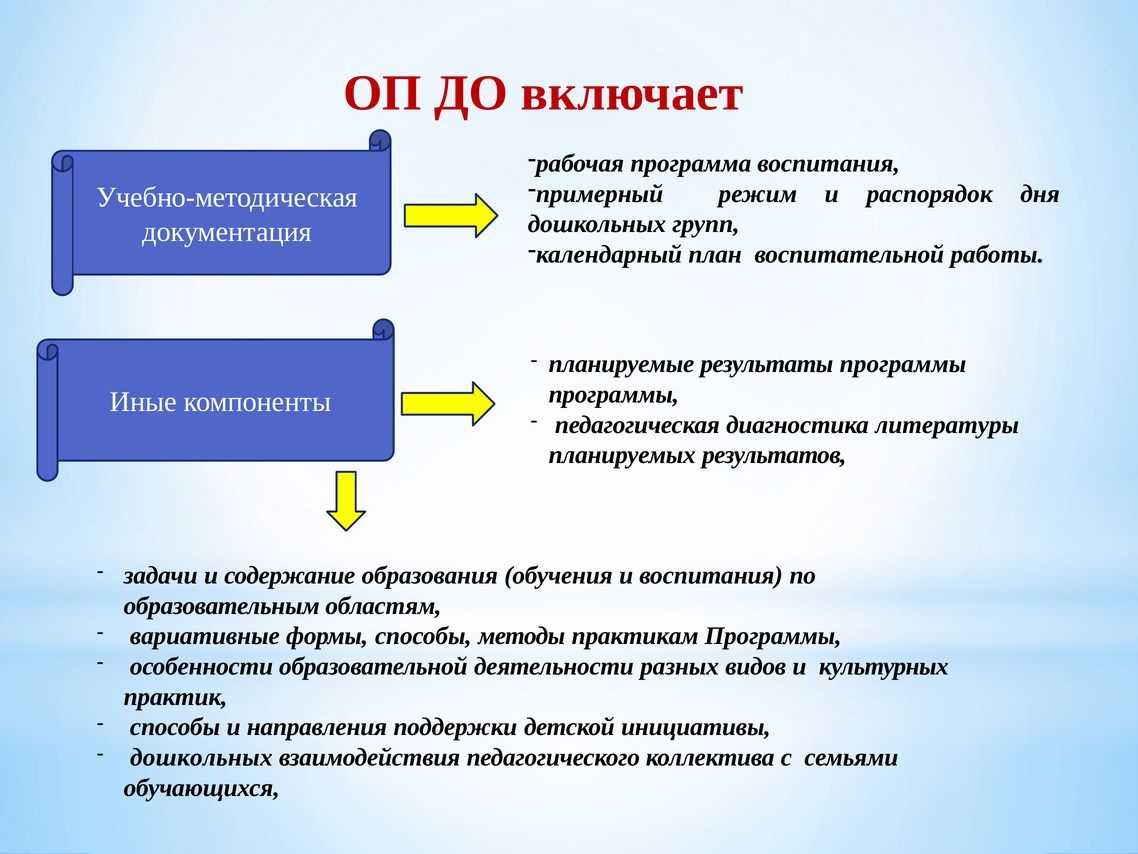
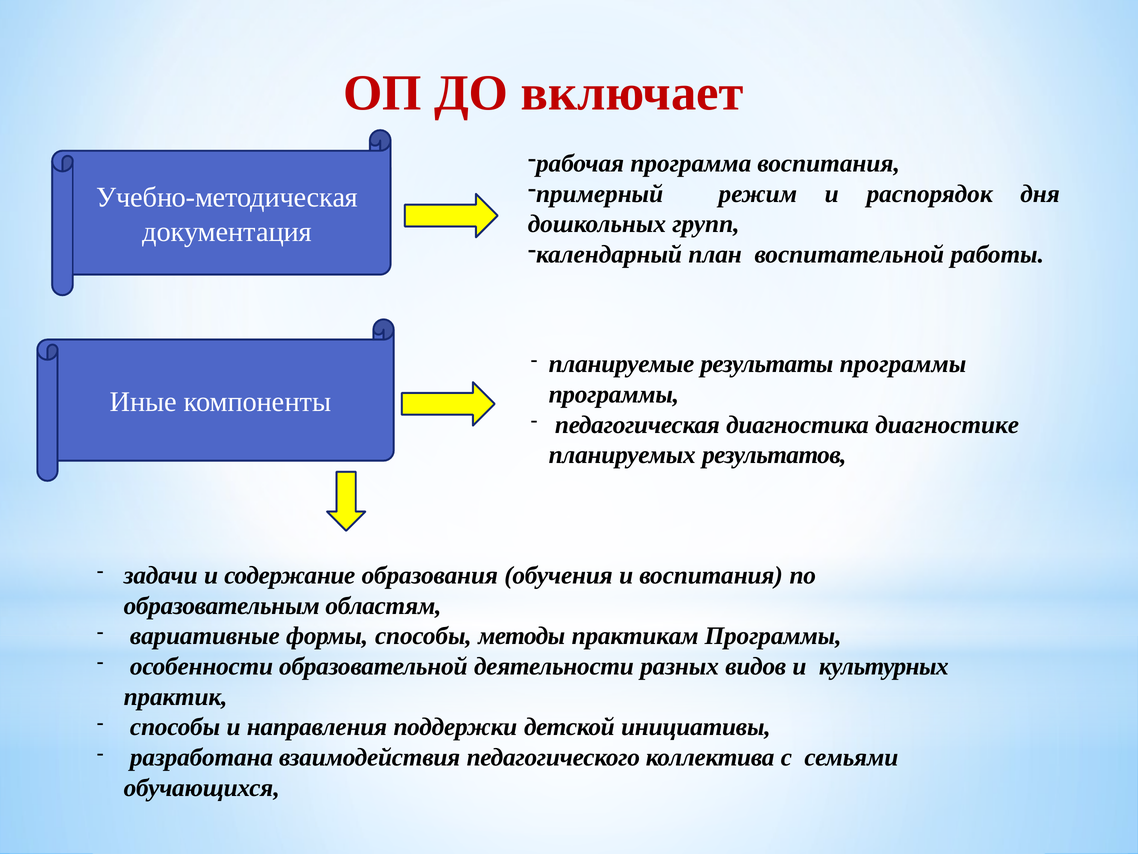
литературы: литературы -> диагностике (947, 424)
дошкольных: дошкольных -> разработана (202, 757)
